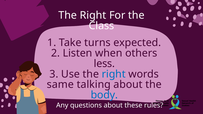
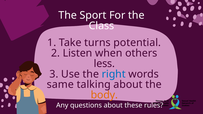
Right: Right -> Sport (93, 15)
expected: expected -> potential (137, 43)
body colour: blue -> orange (104, 95)
